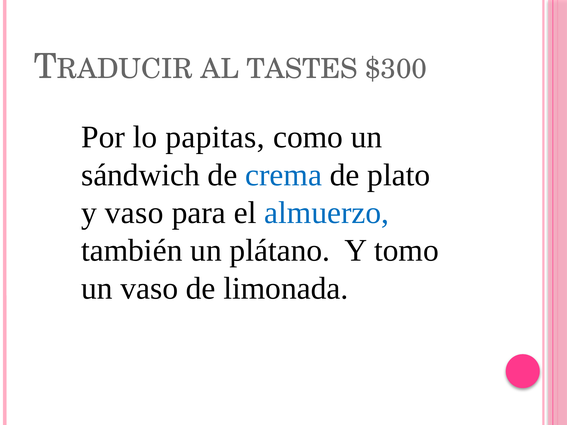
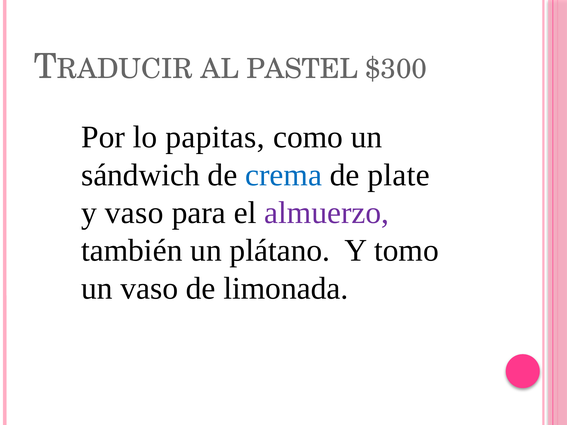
TASTES: TASTES -> PASTEL (302, 69)
plato: plato -> plate (399, 175)
almuerzo colour: blue -> purple (327, 213)
